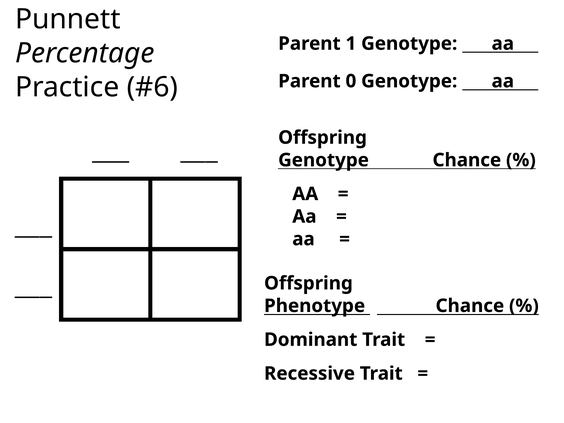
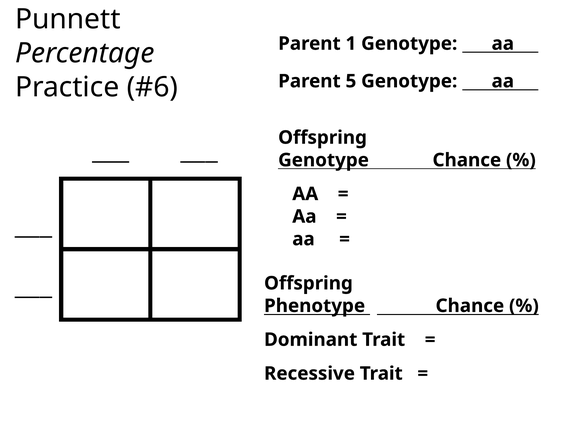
0: 0 -> 5 (351, 81)
